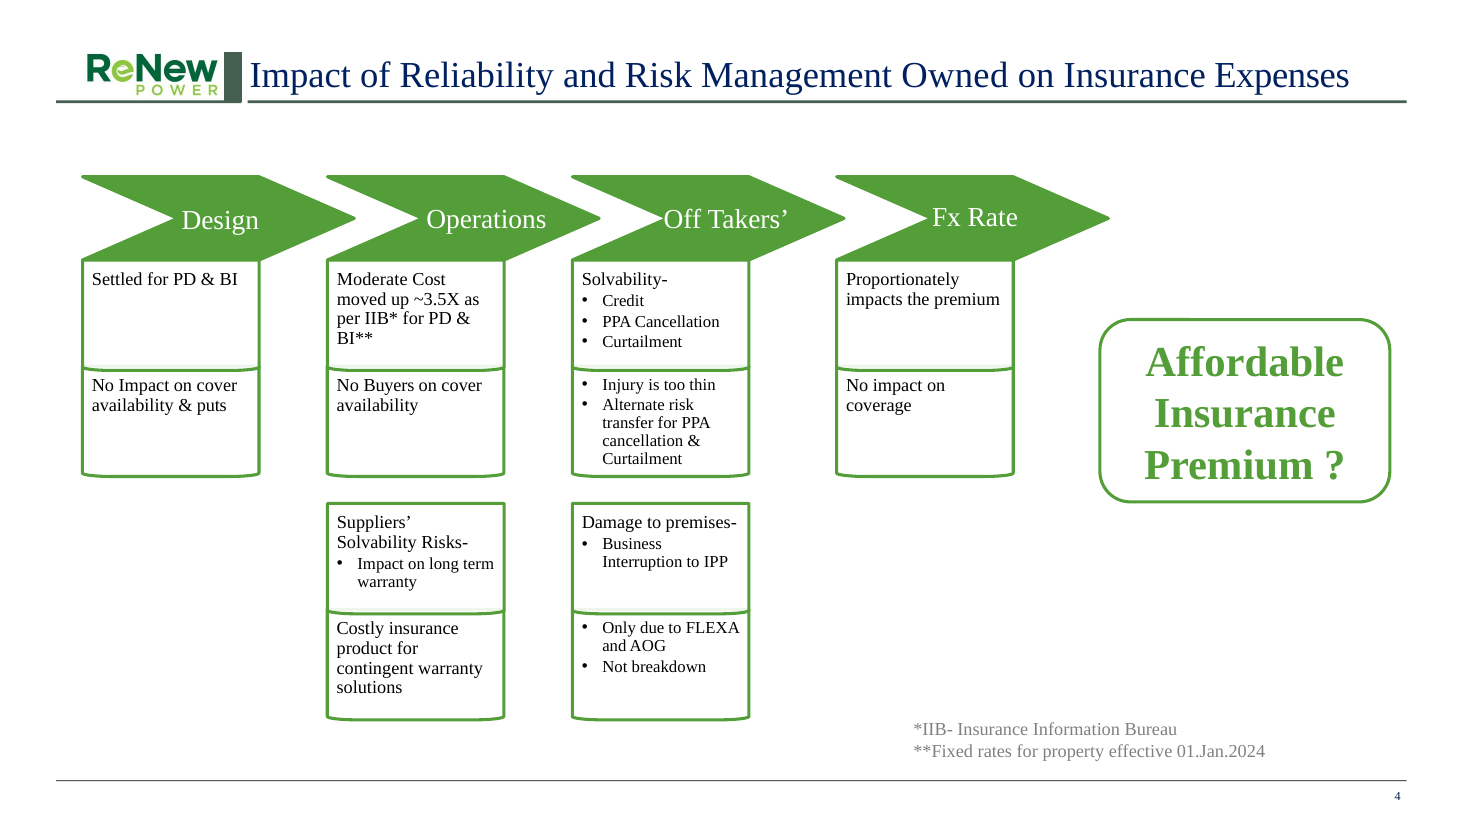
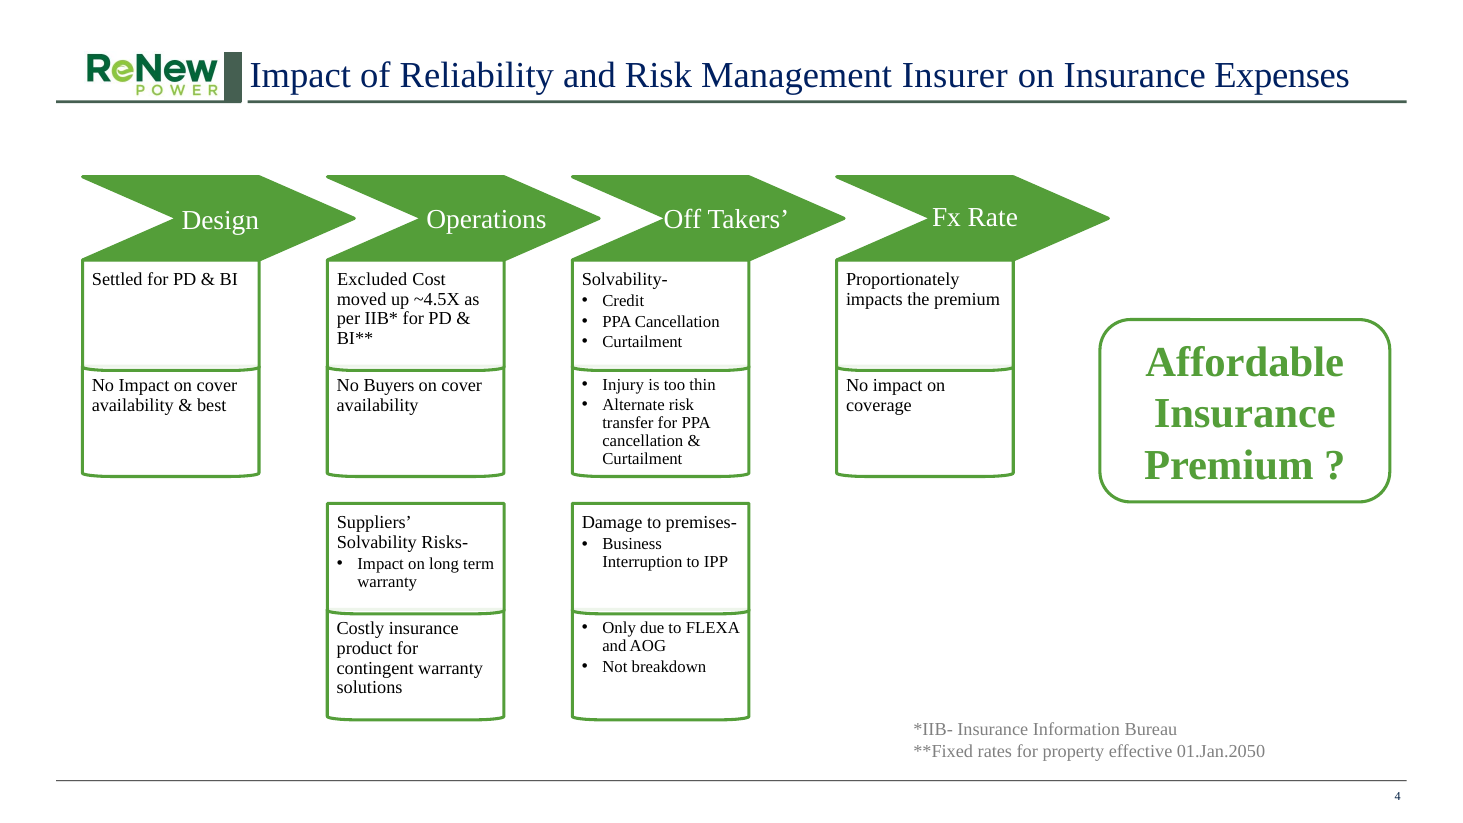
Owned: Owned -> Insurer (955, 75)
Moderate: Moderate -> Excluded (372, 279)
~3.5X: ~3.5X -> ~4.5X (437, 299)
puts: puts -> best (212, 405)
01.Jan.2024: 01.Jan.2024 -> 01.Jan.2050 (1221, 752)
